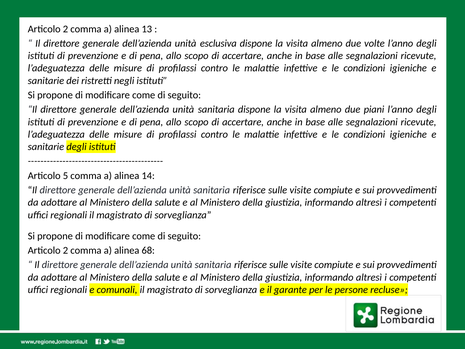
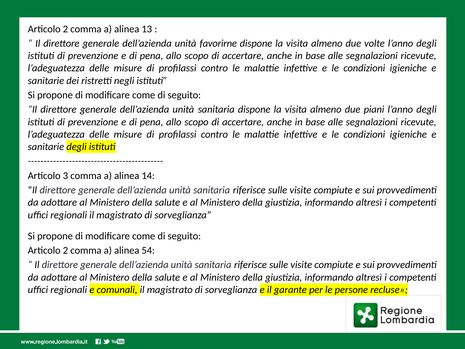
esclusiva: esclusiva -> favorirne (218, 43)
5: 5 -> 3 (66, 176)
68: 68 -> 54 (148, 250)
